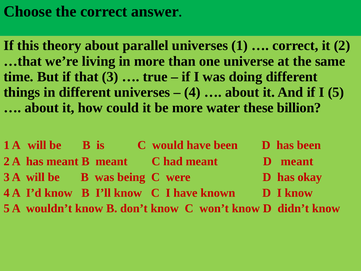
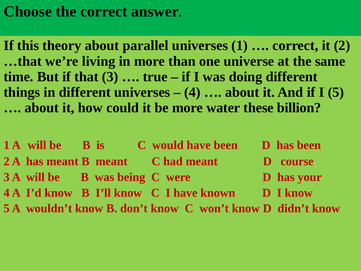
D meant: meant -> course (297, 161)
okay: okay -> your (310, 177)
